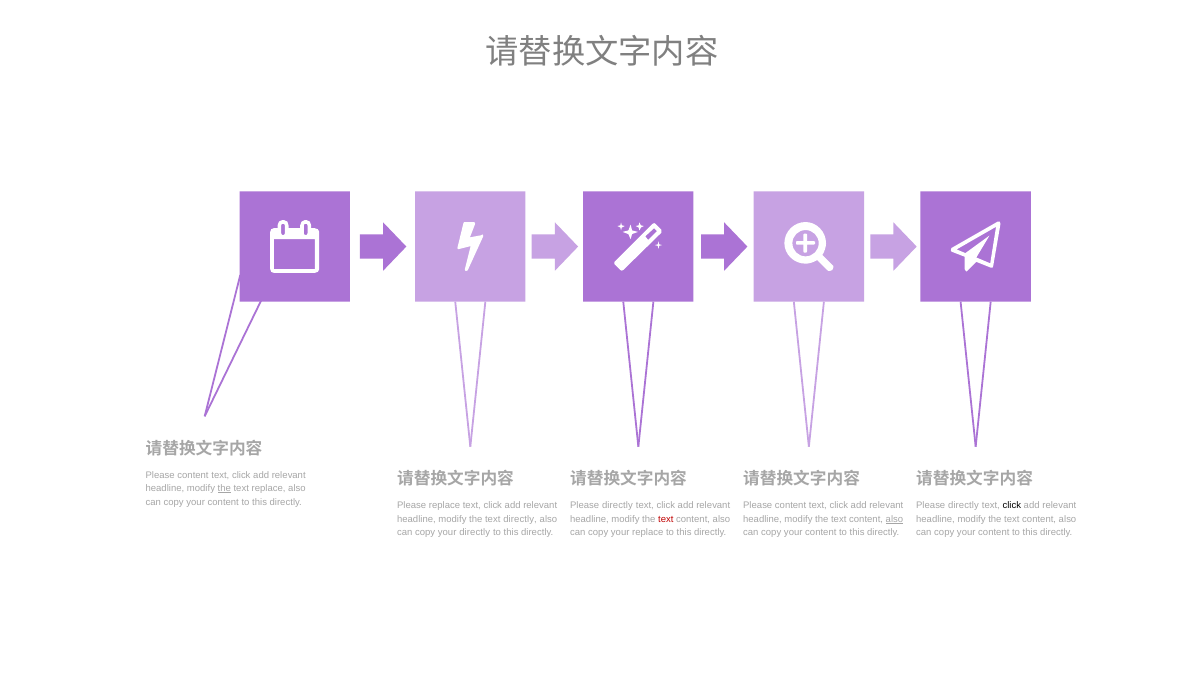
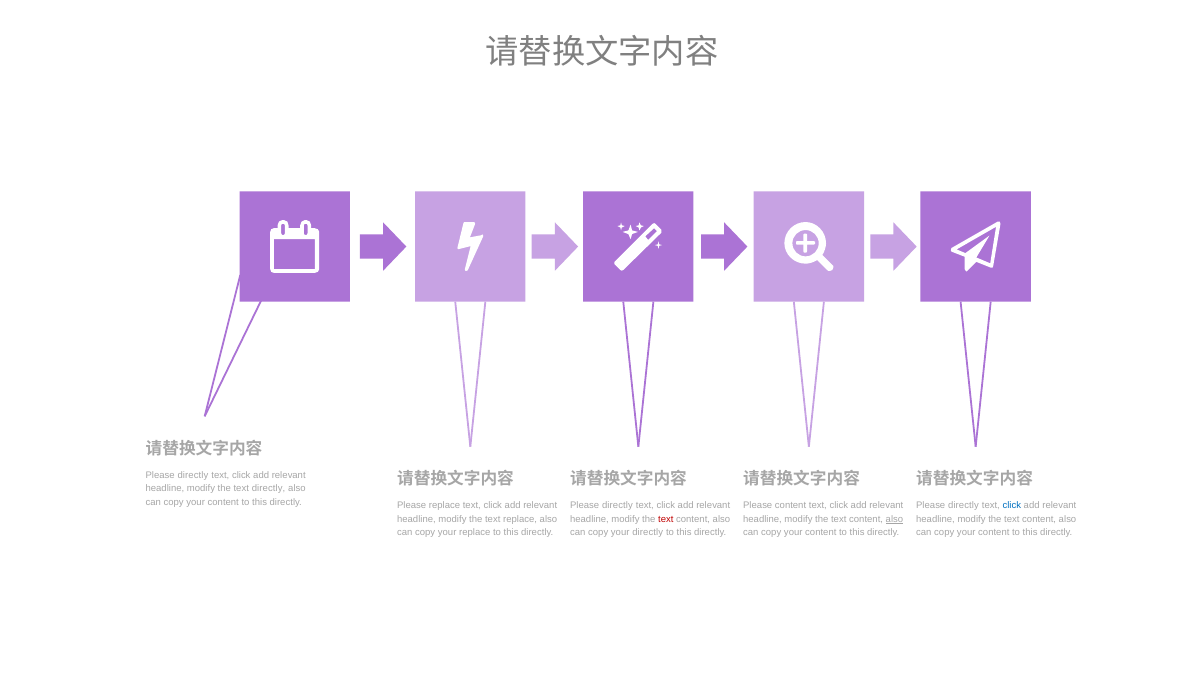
content: content -> directly (193, 475)
the underline: present -> none (224, 489)
text replace: replace -> directly (269, 489)
click colour: black -> blue (1012, 506)
text directly: directly -> replace (520, 519)
your directly: directly -> replace (475, 533)
your replace: replace -> directly (648, 533)
